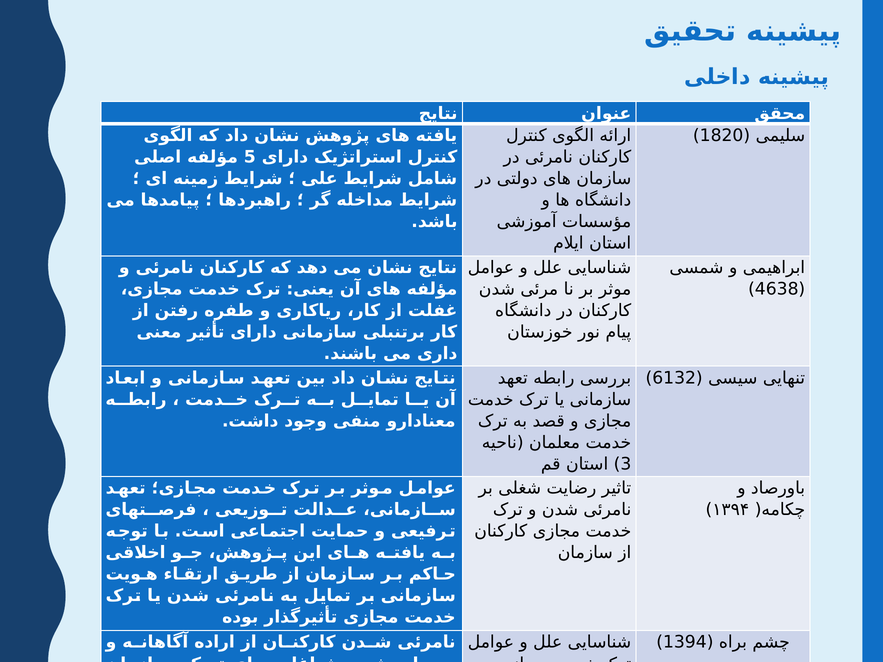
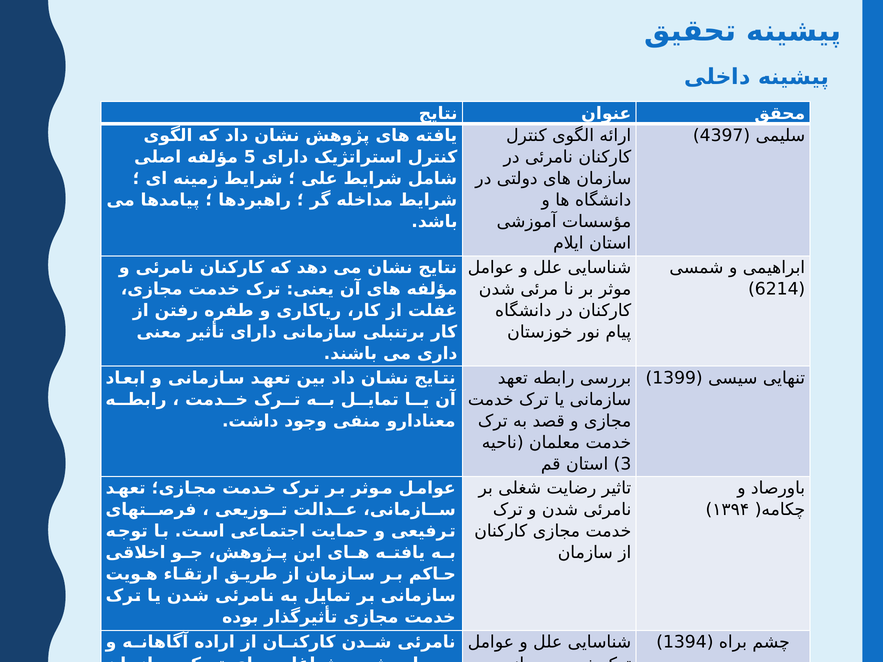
1820: 1820 -> 4397 (722, 135)
4638: 4638 -> 6214 (777, 289)
6132: 6132 -> 1399 (674, 378)
